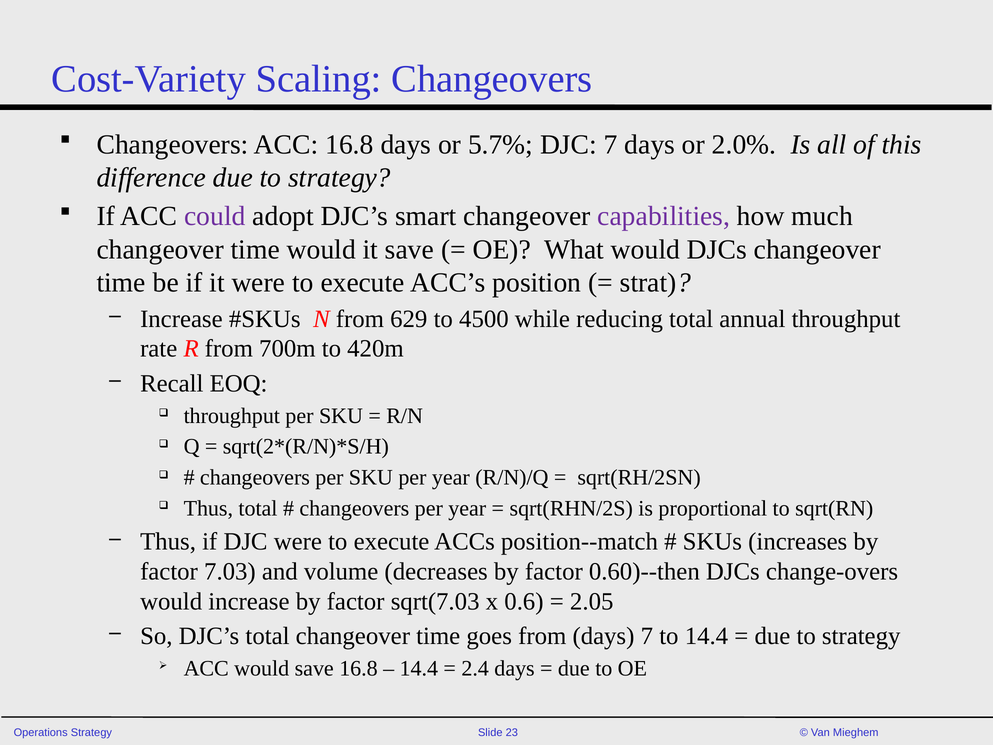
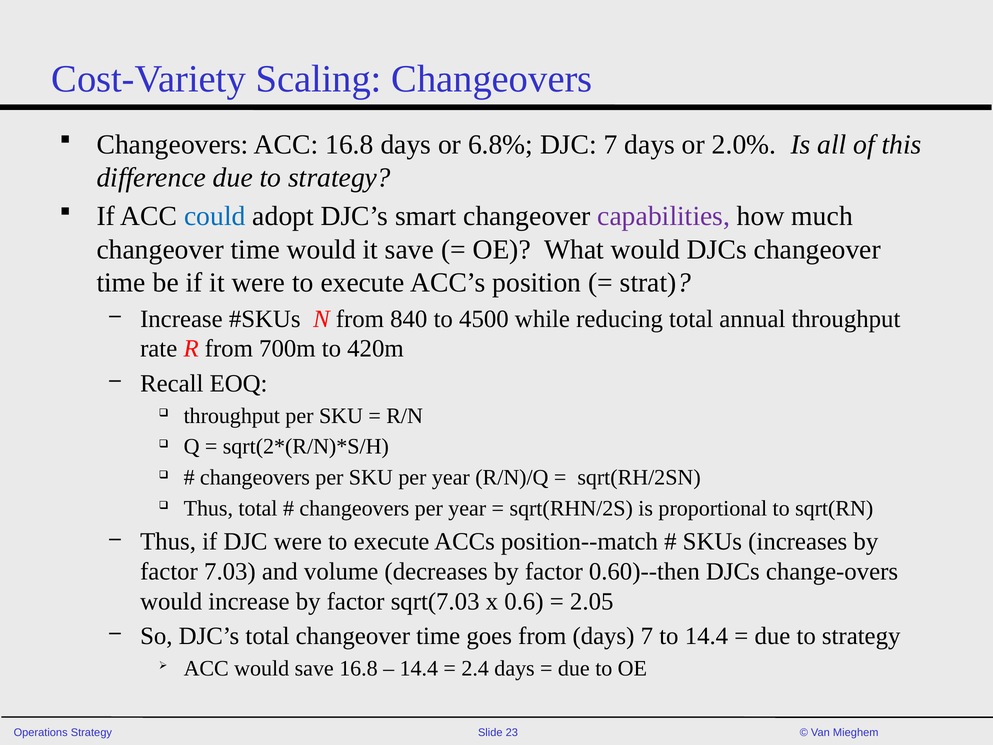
5.7%: 5.7% -> 6.8% (501, 145)
could colour: purple -> blue (215, 216)
629: 629 -> 840 (409, 319)
